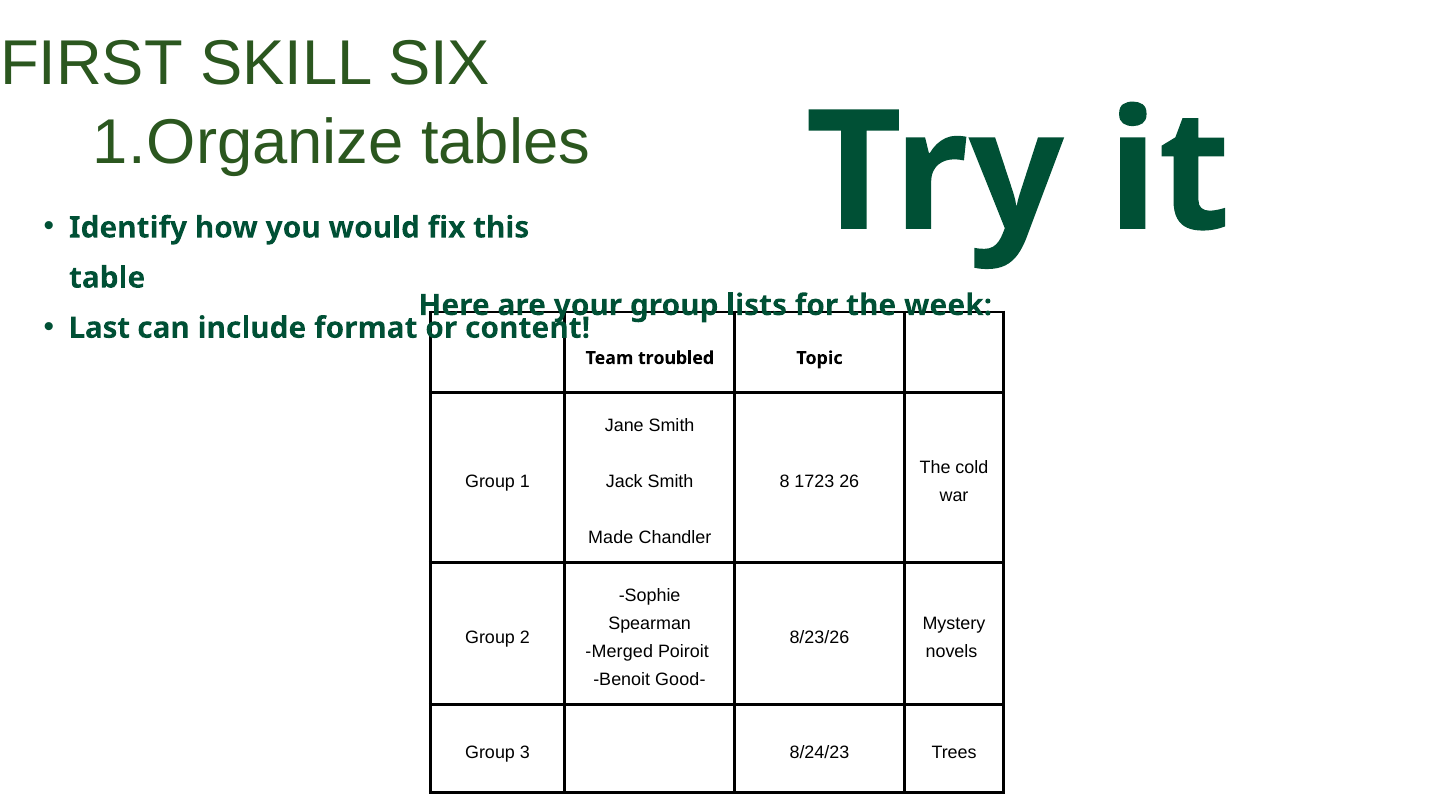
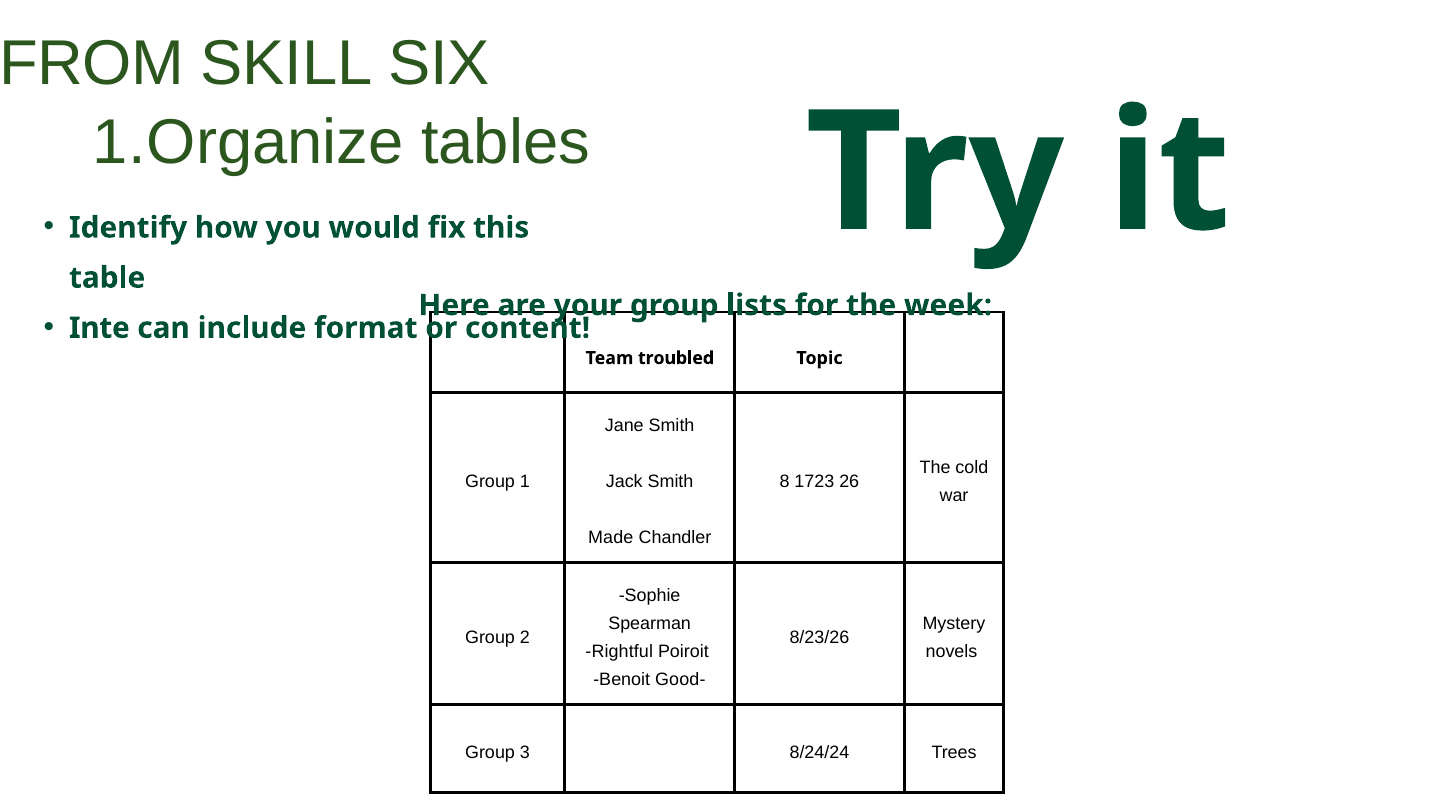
FIRST: FIRST -> FROM (92, 64)
Last: Last -> Inte (99, 328)
Merged: Merged -> Rightful (619, 652)
8/24/23: 8/24/23 -> 8/24/24 (819, 753)
